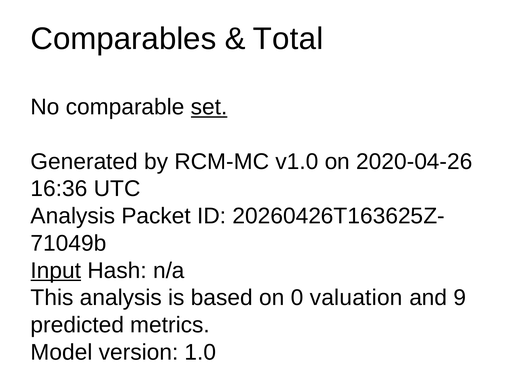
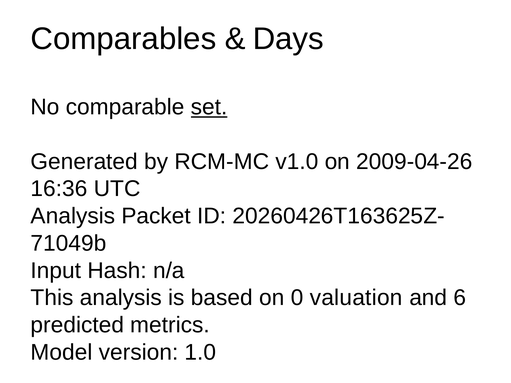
Total: Total -> Days (288, 39)
2020-04-26: 2020-04-26 -> 2009-04-26 (414, 162)
Input underline: present -> none (56, 271)
9: 9 -> 6 (460, 298)
